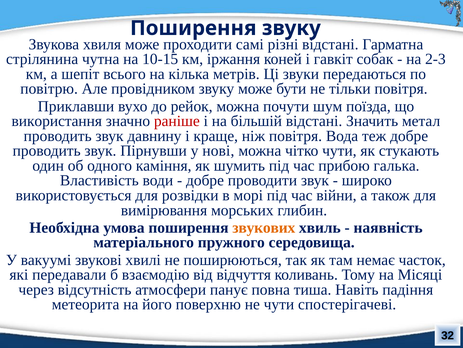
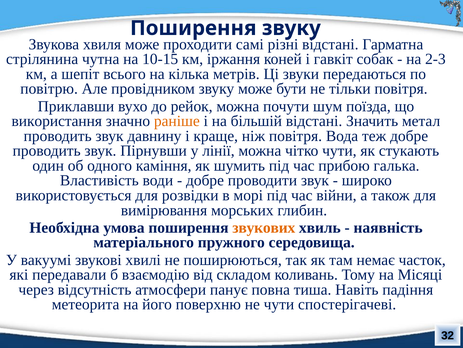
раніше colour: red -> orange (177, 121)
нові: нові -> лінії (218, 151)
відчуття: відчуття -> складом (244, 274)
